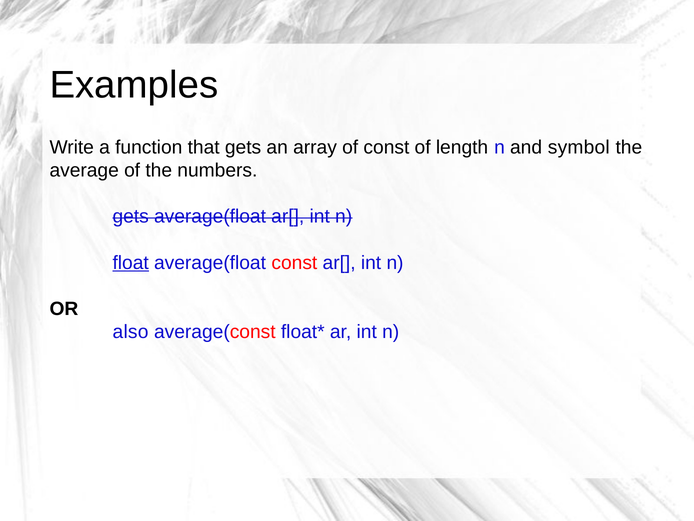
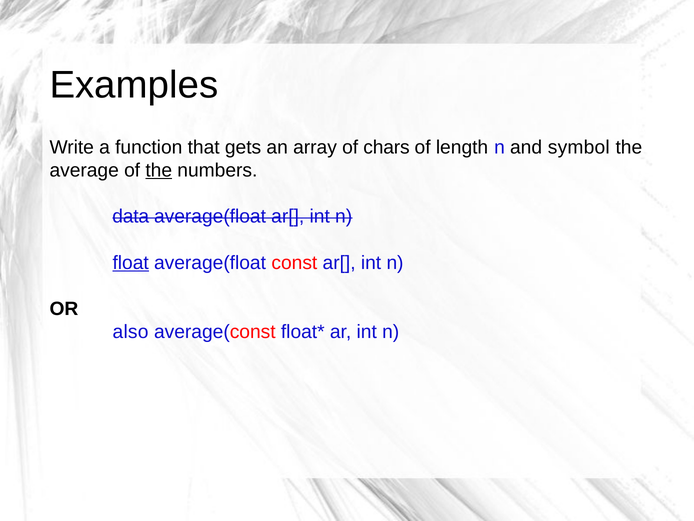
of const: const -> chars (387, 147)
the underline: none -> present (159, 170)
gets: gets -> data (131, 216)
